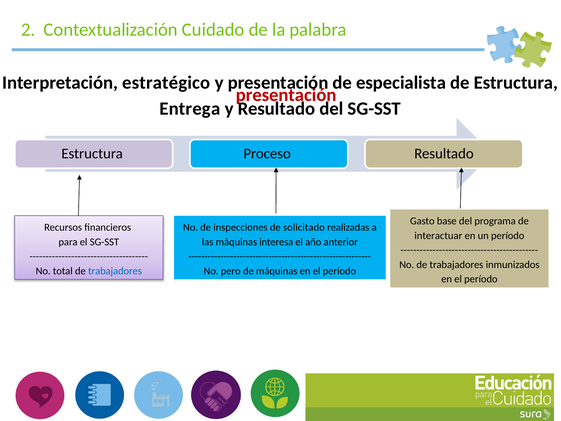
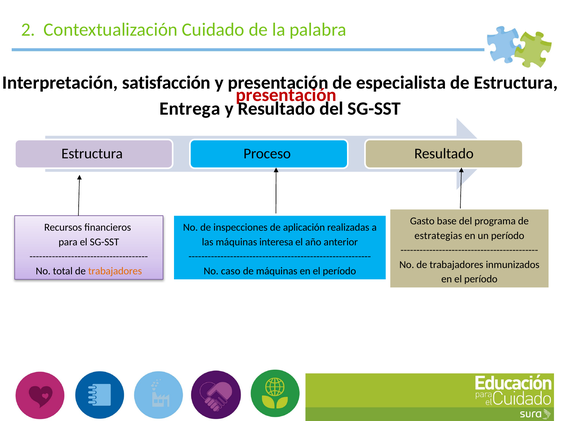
estratégico: estratégico -> satisfacción (166, 83)
solicitado: solicitado -> aplicación (304, 227)
interactuar: interactuar -> estrategias (438, 235)
trabajadores colour: blue -> orange (115, 271)
pero: pero -> caso (231, 271)
